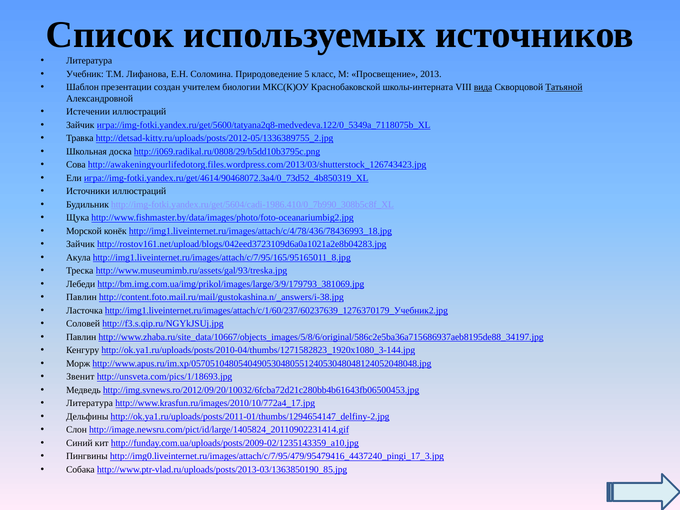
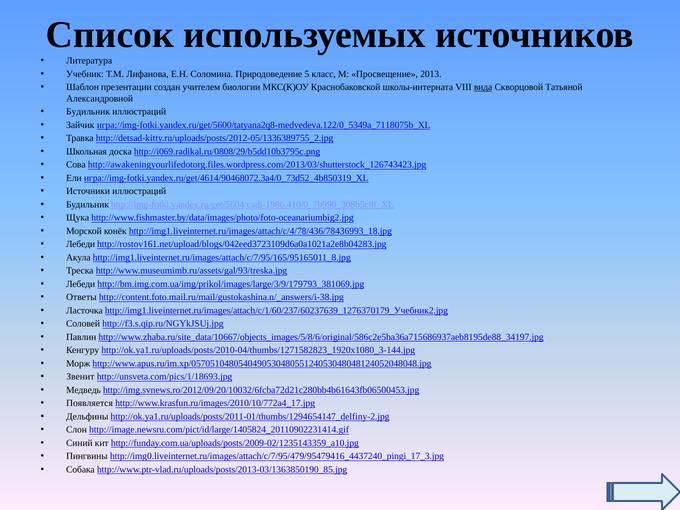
Татьяной underline: present -> none (564, 87)
Истечении: Истечении -> Будильник (88, 112)
Зайчик: Зайчик -> Лебеди (81, 244)
Павлин: Павлин -> Ответы (81, 297)
Литература: Литература -> Появляется (90, 403)
